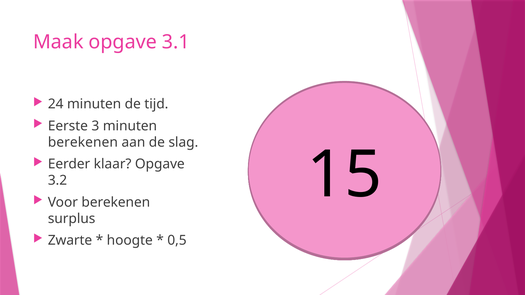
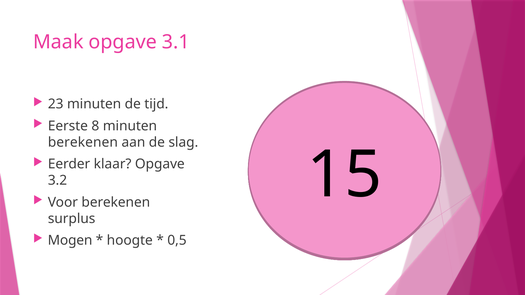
24: 24 -> 23 (56, 104)
3: 3 -> 8 (95, 126)
Zwarte: Zwarte -> Mogen (70, 241)
